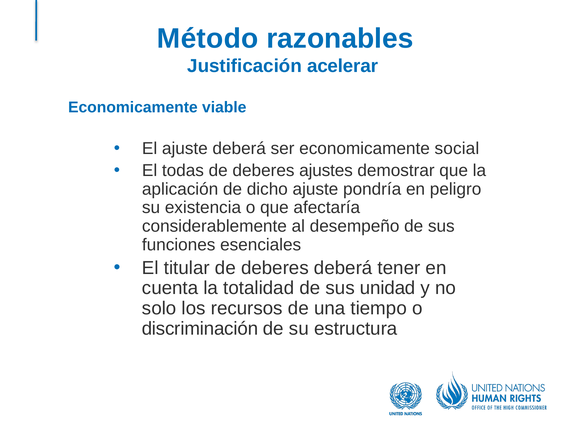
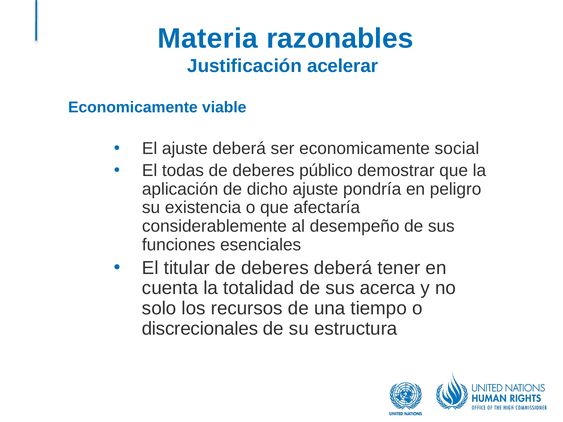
Método: Método -> Materia (208, 39)
ajustes: ajustes -> público (326, 171)
unidad: unidad -> acerca (388, 288)
discriminación: discriminación -> discrecionales (200, 329)
